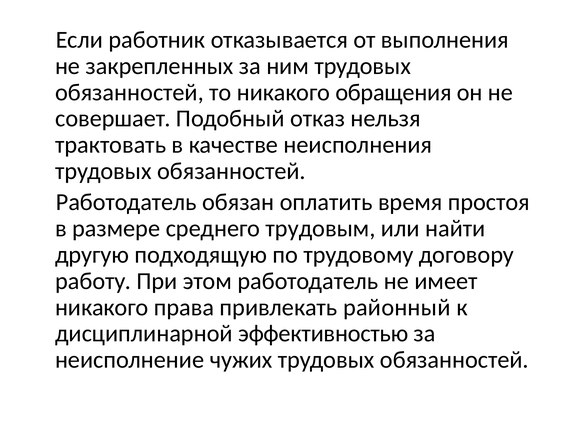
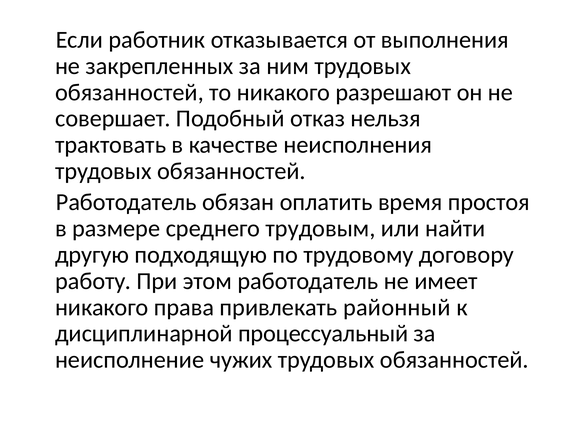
обращения: обращения -> разрешают (393, 92)
эффективностью: эффективностью -> процессуальный (323, 333)
